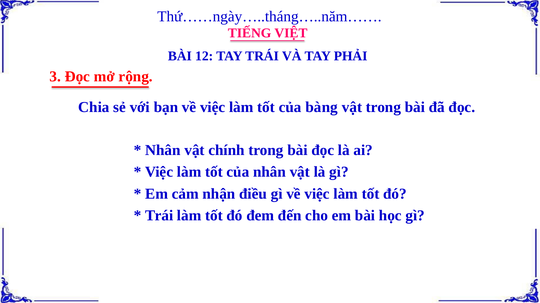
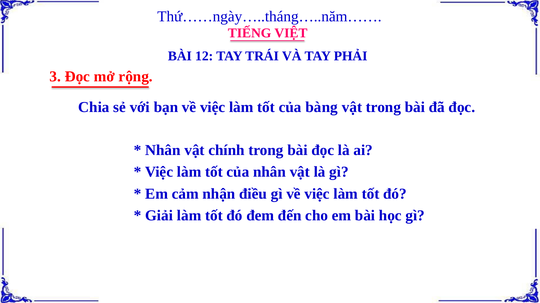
Trái: Trái -> Giải (159, 216)
